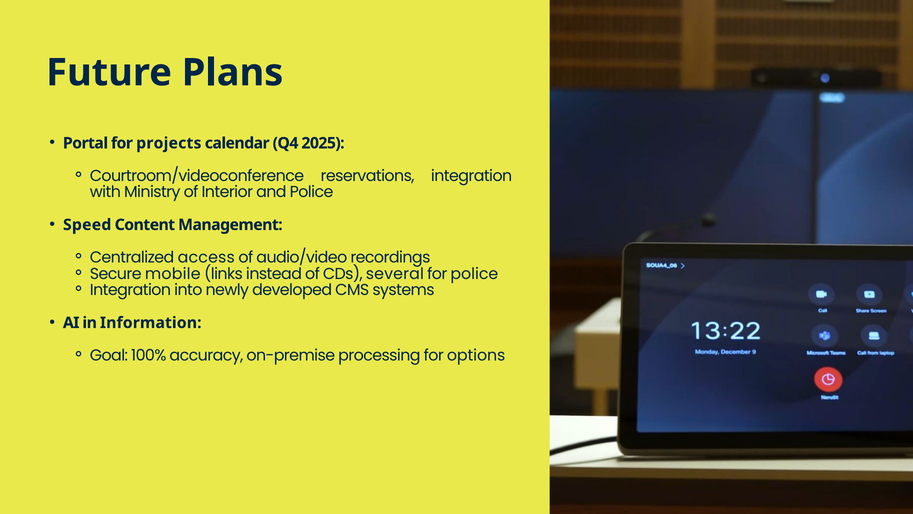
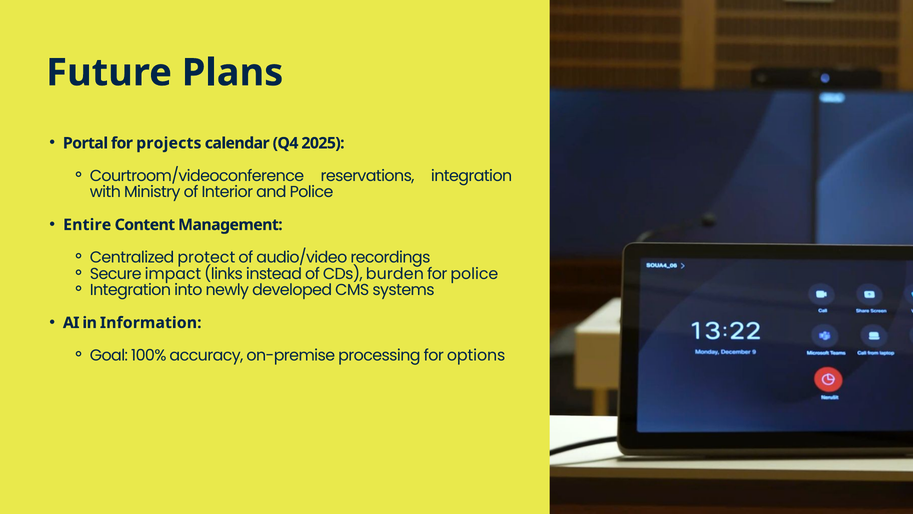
Speed: Speed -> Entire (87, 225)
access: access -> protect (206, 257)
mobile: mobile -> impact (173, 274)
several: several -> burden (395, 274)
